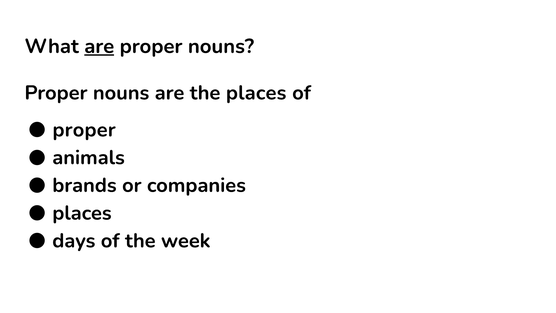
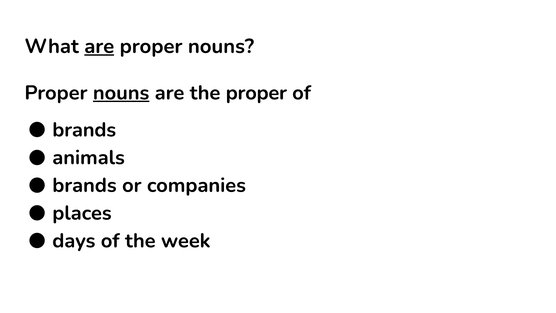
nouns underline: none -> present (121, 93)
the places: places -> proper (256, 93)
proper: proper -> brands (84, 130)
